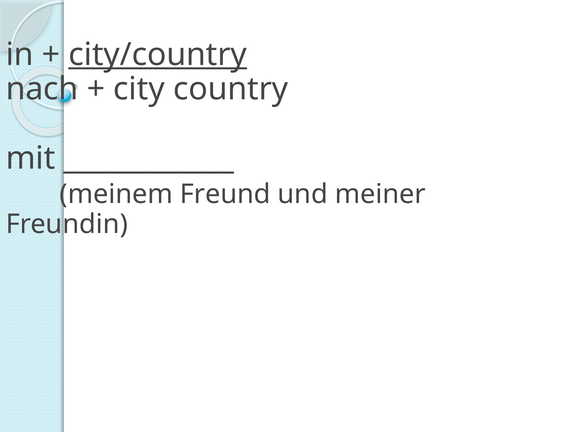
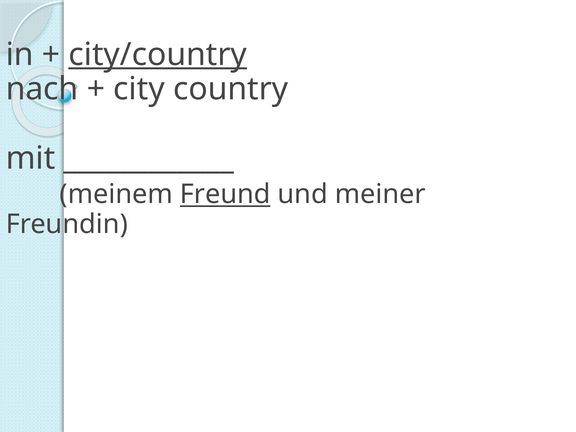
Freund underline: none -> present (225, 194)
